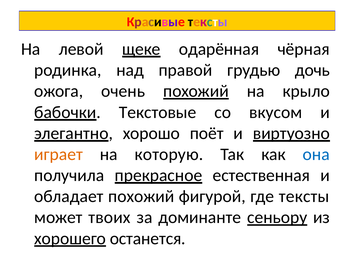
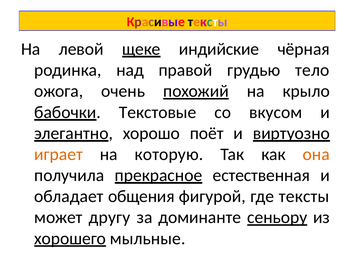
одарённая: одарённая -> индийские (219, 49)
дочь: дочь -> тело (312, 70)
она colour: blue -> orange (316, 154)
обладает похожий: похожий -> общения (141, 197)
твоих: твоих -> другу (109, 218)
останется: останется -> мыльные (148, 239)
